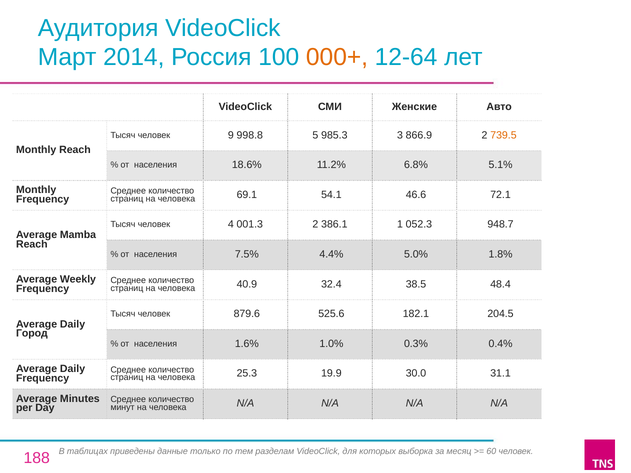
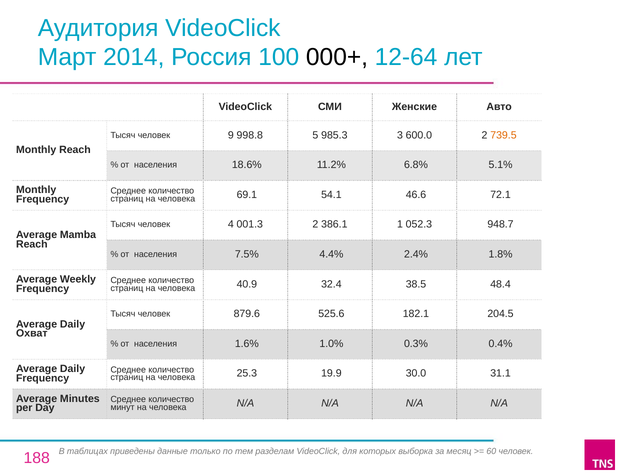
000+ colour: orange -> black (337, 57)
866.9: 866.9 -> 600.0 (419, 135)
5.0%: 5.0% -> 2.4% (416, 254)
Город: Город -> Охват (32, 334)
